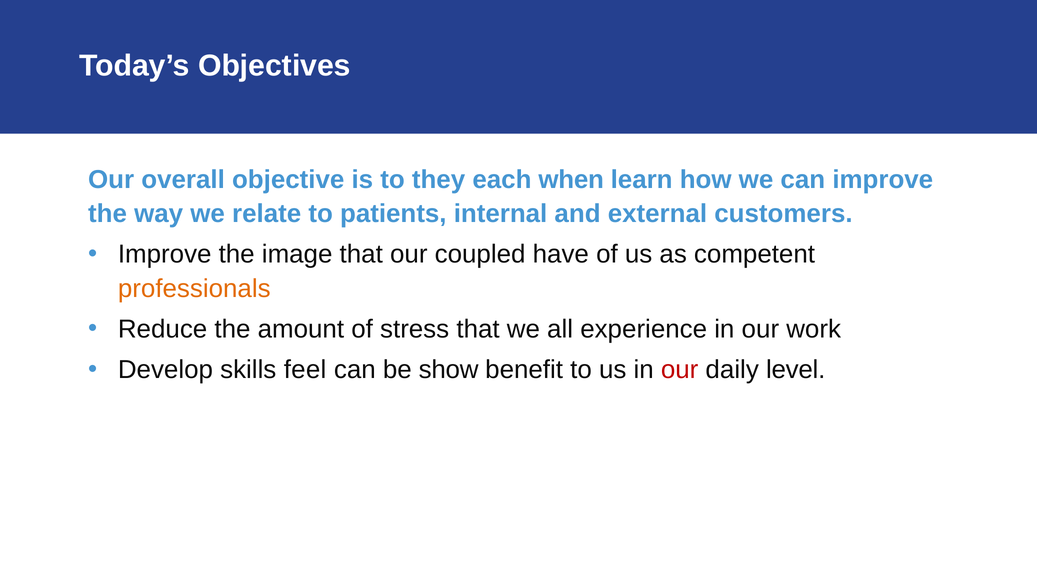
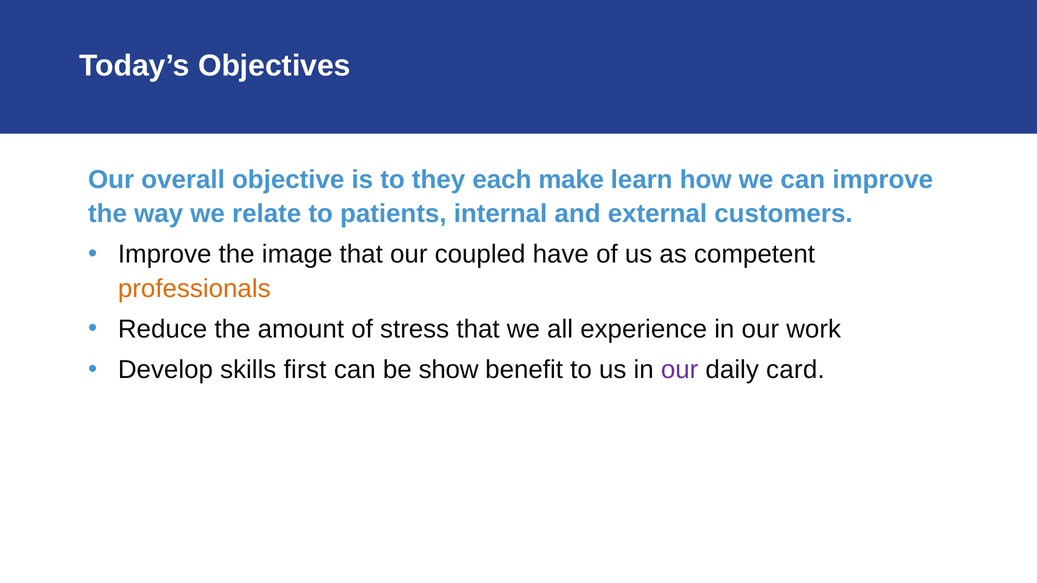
when: when -> make (571, 180)
feel: feel -> first (305, 370)
our colour: red -> purple (680, 370)
level: level -> card (795, 370)
